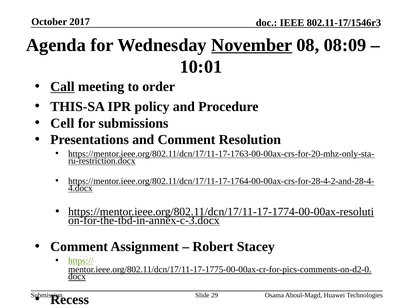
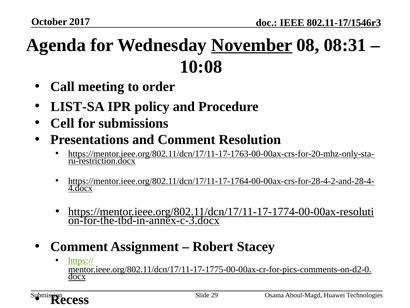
08:09: 08:09 -> 08:31 (345, 45)
10:01: 10:01 -> 10:08 (201, 67)
Call underline: present -> none (62, 87)
THIS-SA: THIS-SA -> LIST-SA (78, 106)
